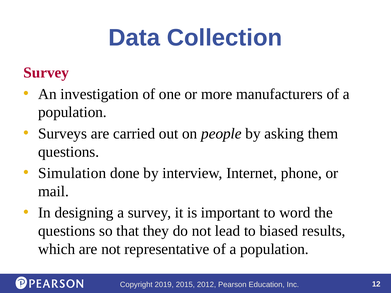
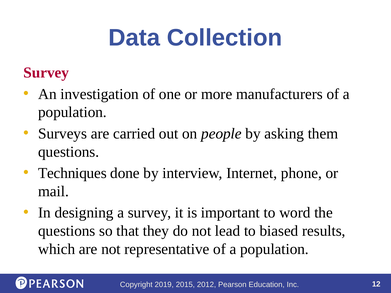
Simulation: Simulation -> Techniques (72, 173)
